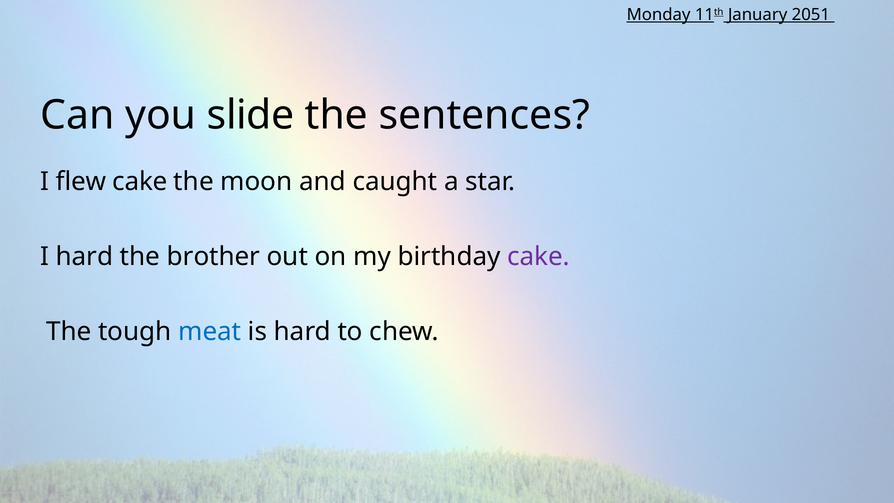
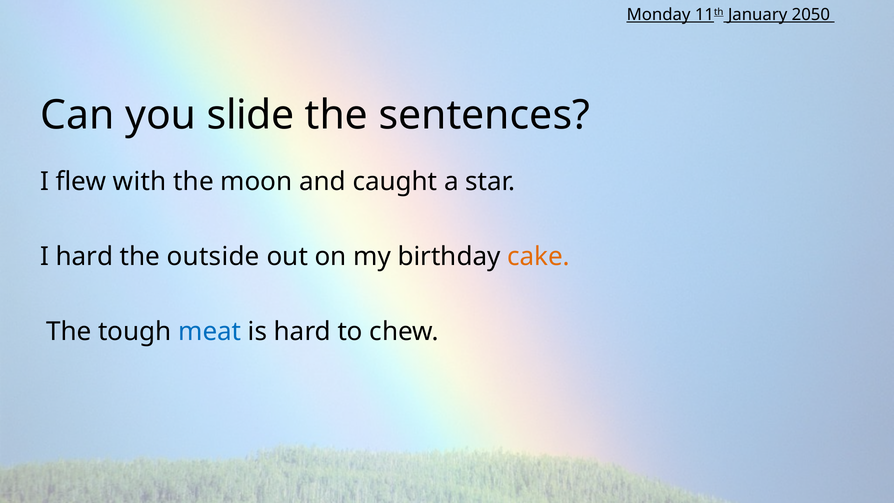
2051: 2051 -> 2050 (811, 15)
flew cake: cake -> with (140, 181)
brother: brother -> outside (213, 256)
cake colour: purple -> orange (539, 256)
